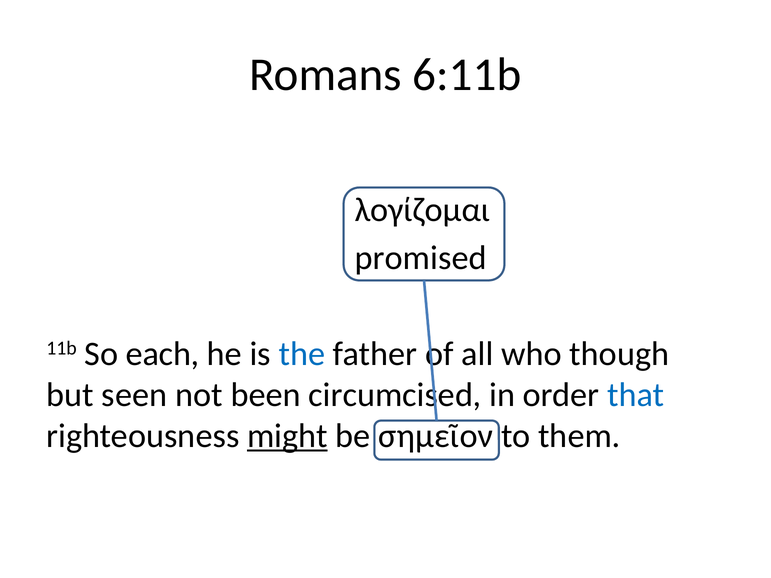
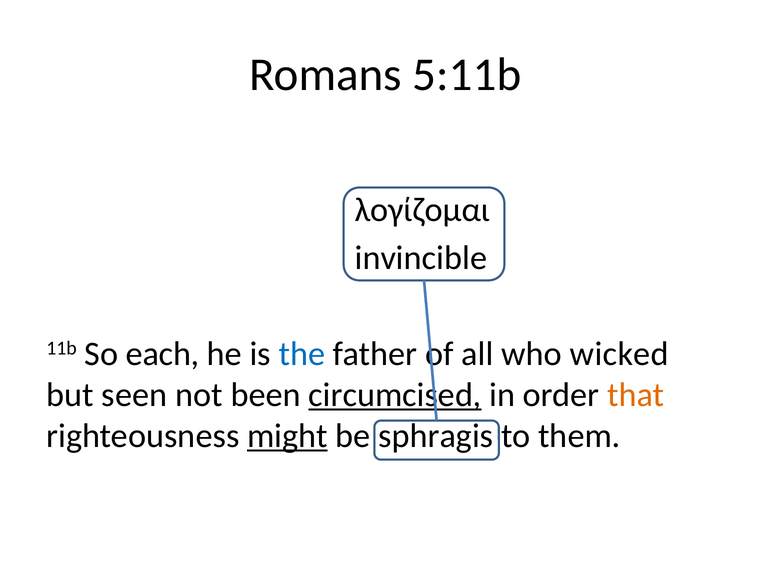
6:11b: 6:11b -> 5:11b (467, 75)
promised: promised -> invincible (421, 258)
though: though -> wicked (619, 354)
circumcised underline: none -> present (395, 395)
that colour: blue -> orange (636, 395)
σημεῖον: σημεῖον -> sphragis (436, 436)
